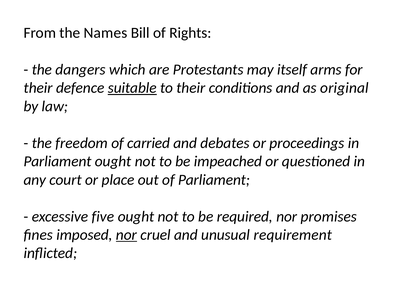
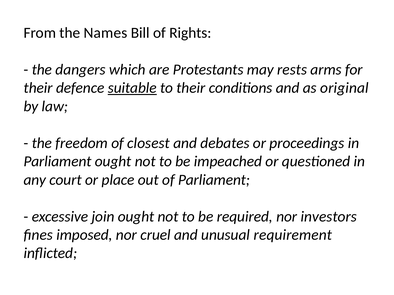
itself: itself -> rests (292, 70)
carried: carried -> closest (149, 143)
five: five -> join (103, 217)
promises: promises -> investors (329, 217)
nor underline: present -> none (126, 235)
